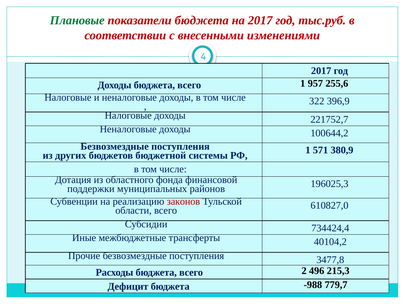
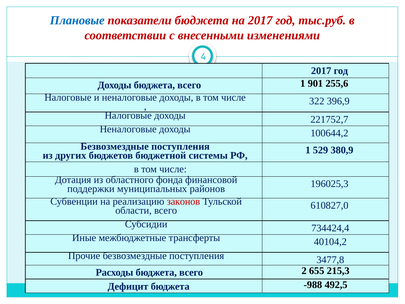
Плановые colour: green -> blue (77, 20)
957: 957 -> 901 (315, 84)
571: 571 -> 529 (321, 150)
496: 496 -> 655 (317, 271)
779,7: 779,7 -> 492,5 (336, 284)
